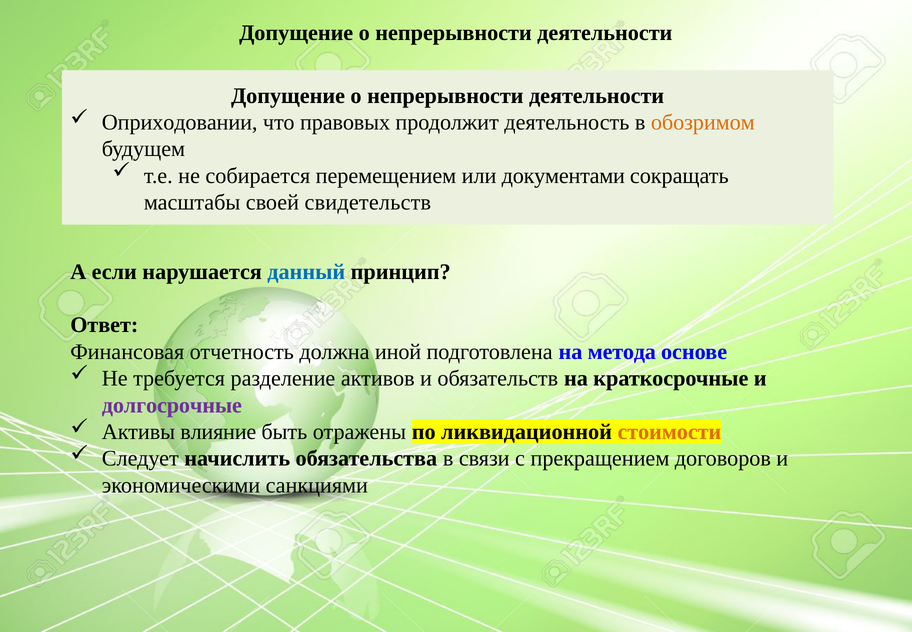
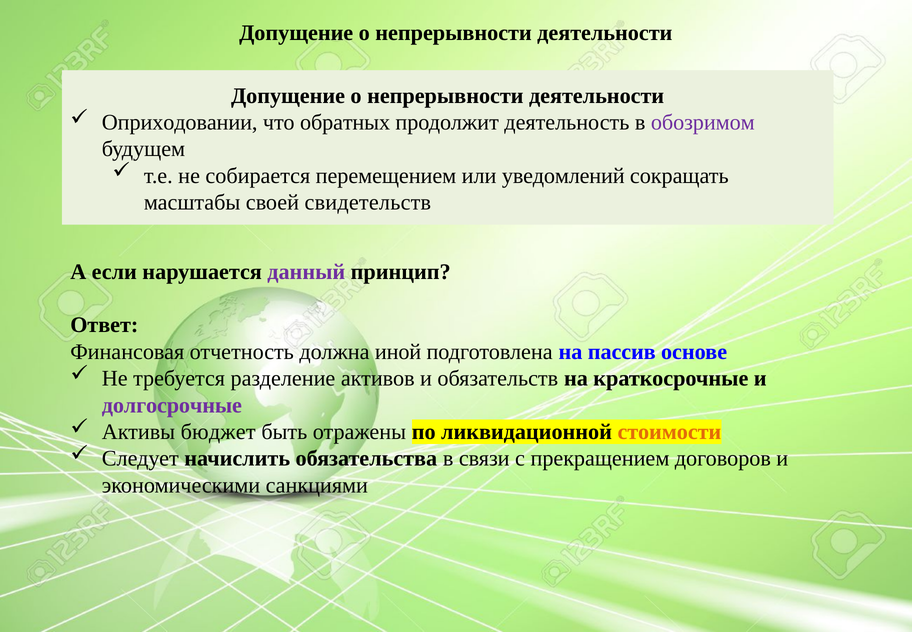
правовых: правовых -> обратных (345, 122)
обозримом colour: orange -> purple (703, 122)
документами: документами -> уведомлений (563, 176)
данный colour: blue -> purple (306, 272)
метода: метода -> пассив (622, 351)
влияние: влияние -> бюджет (218, 431)
